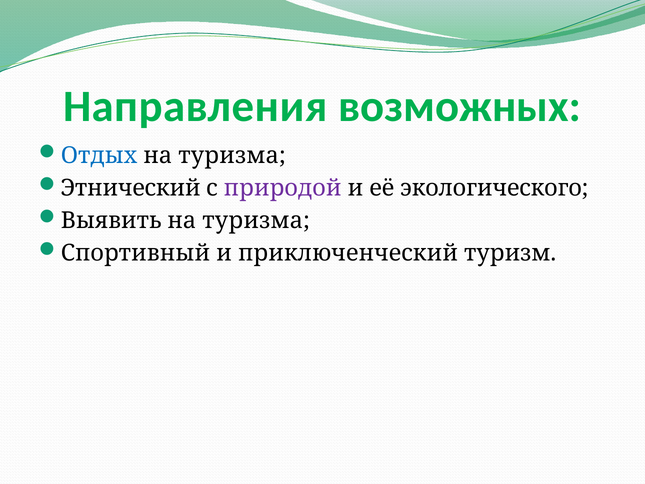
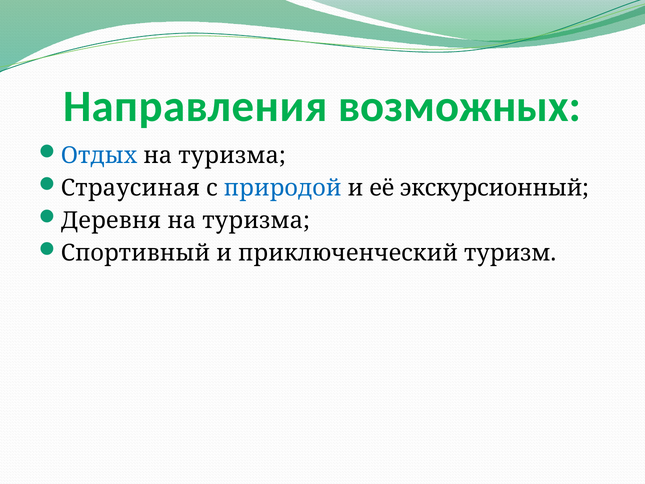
Этнический: Этнический -> Страусиная (130, 188)
природой colour: purple -> blue (283, 188)
экологического: экологического -> экскурсионный (494, 188)
Выявить: Выявить -> Деревня (111, 220)
